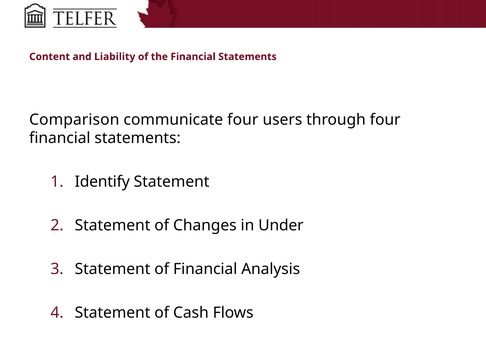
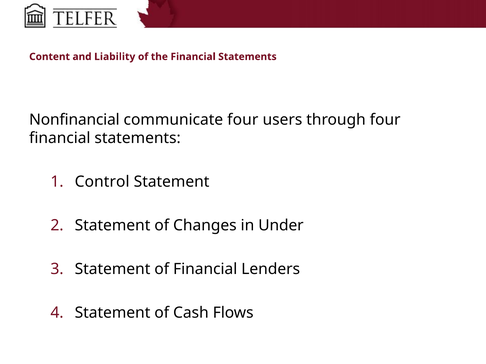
Comparison: Comparison -> Nonfinancial (74, 120)
Identify: Identify -> Control (102, 182)
Analysis: Analysis -> Lenders (271, 269)
